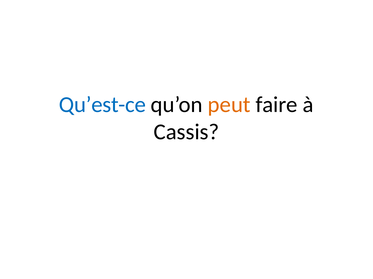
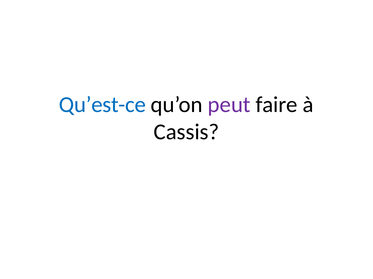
peut colour: orange -> purple (229, 105)
